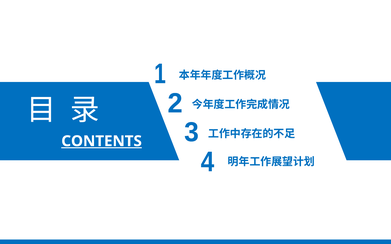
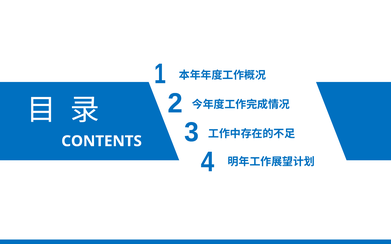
CONTENTS underline: present -> none (102, 141)
